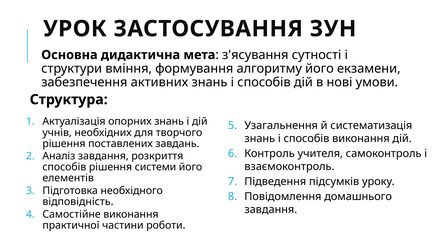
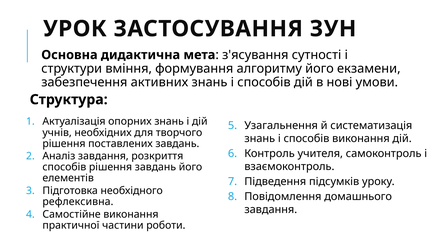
рішення системи: системи -> завдань (155, 167)
відповідність: відповідність -> рефлексивна (78, 202)
